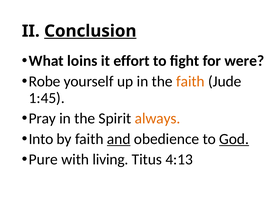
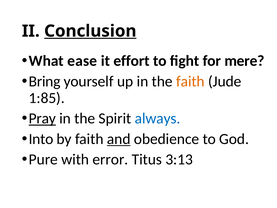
loins: loins -> ease (82, 61)
were: were -> mere (244, 61)
Robe: Robe -> Bring (45, 81)
1:45: 1:45 -> 1:85 (47, 98)
Pray underline: none -> present (42, 118)
always colour: orange -> blue (158, 118)
God underline: present -> none (234, 139)
living: living -> error (110, 159)
4:13: 4:13 -> 3:13 (179, 159)
